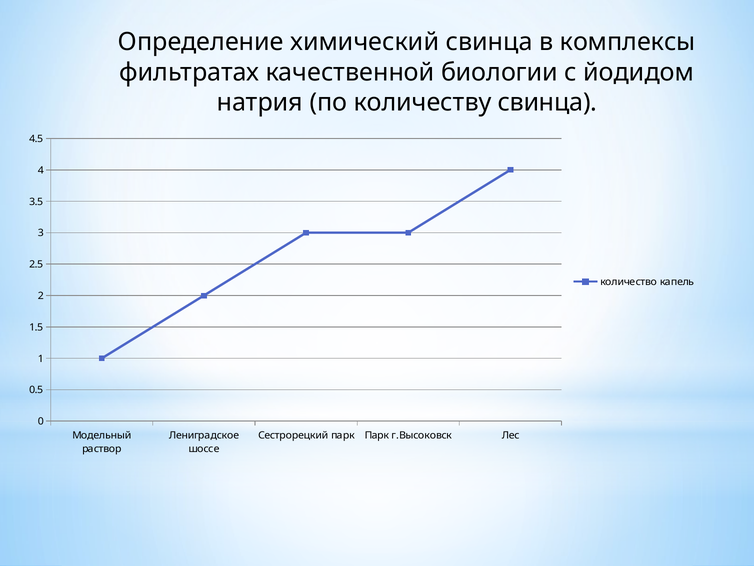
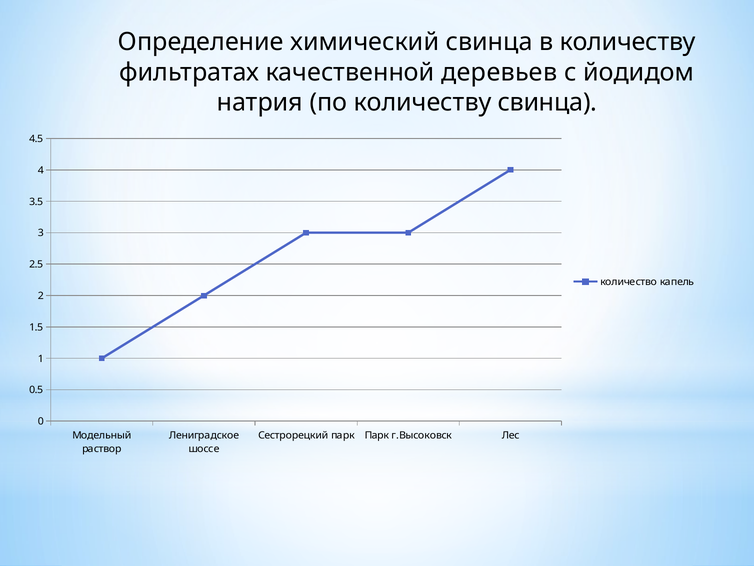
в комплексы: комплексы -> количеству (628, 42)
биологии: биологии -> деревьев (499, 72)
